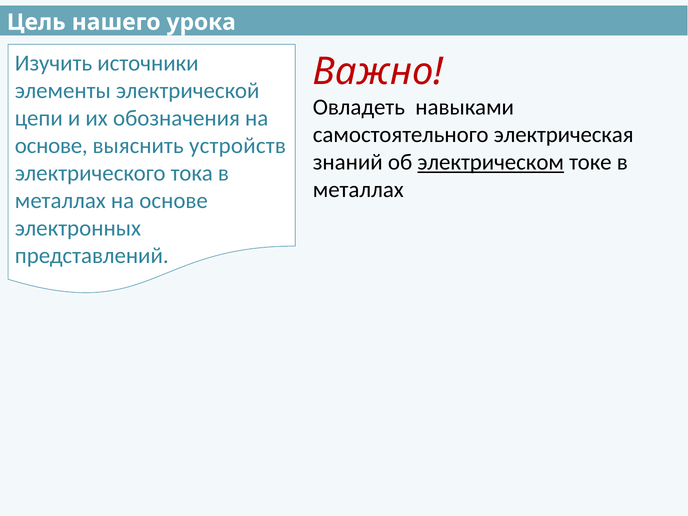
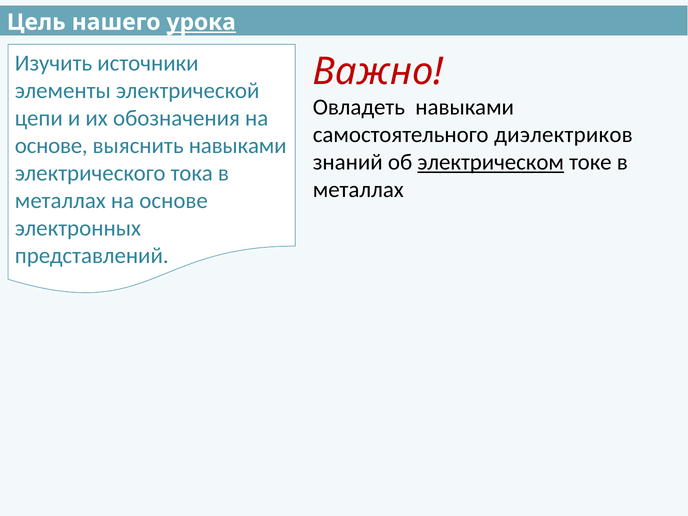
урока underline: none -> present (201, 22)
электрическая: электрическая -> диэлектриков (563, 135)
выяснить устройств: устройств -> навыками (238, 146)
